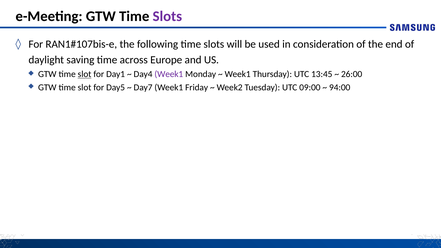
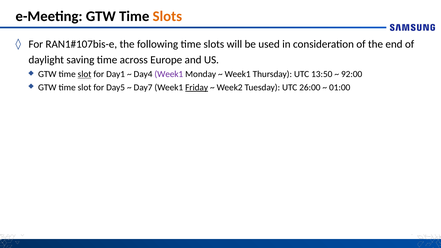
Slots colour: purple -> orange (167, 16)
13:45: 13:45 -> 13:50 (322, 74)
26:00: 26:00 -> 92:00 (352, 74)
Friday underline: none -> present (197, 87)
09:00: 09:00 -> 26:00 (310, 87)
94:00: 94:00 -> 01:00 (340, 87)
